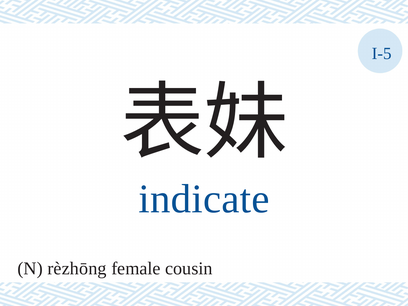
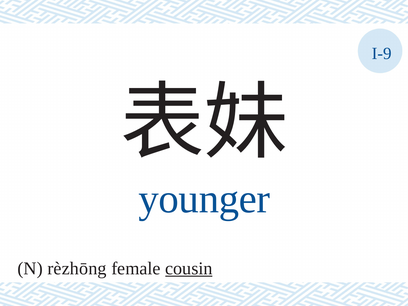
I-5: I-5 -> I-9 (382, 53)
indicate: indicate -> younger (204, 199)
cousin underline: none -> present (189, 268)
